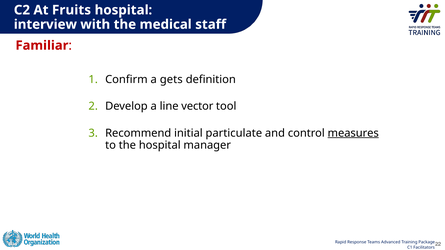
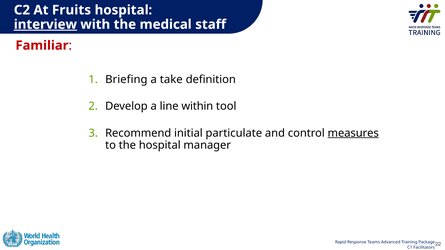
interview underline: none -> present (45, 24)
Confirm: Confirm -> Briefing (126, 80)
gets: gets -> take (171, 80)
vector: vector -> within (197, 106)
